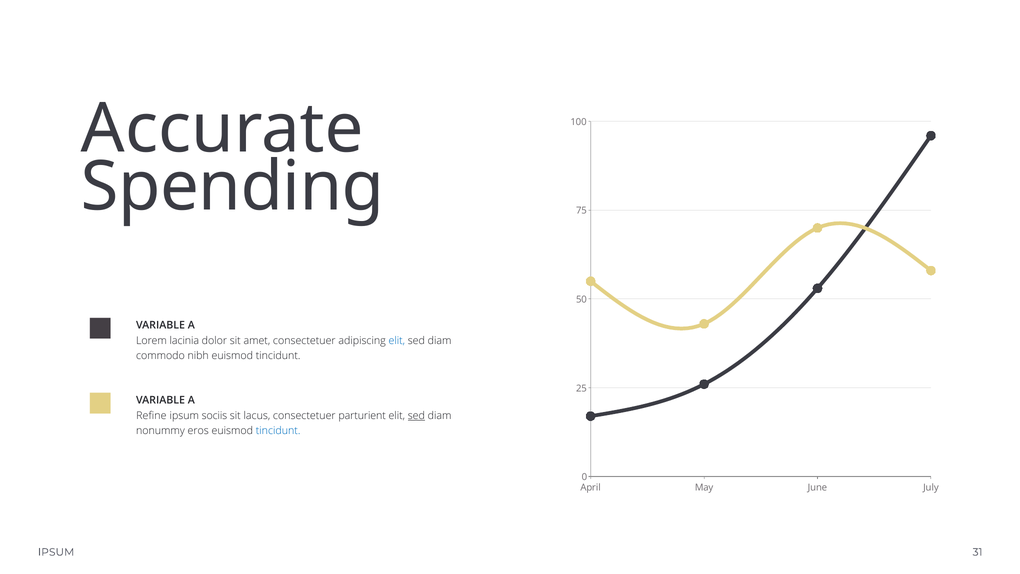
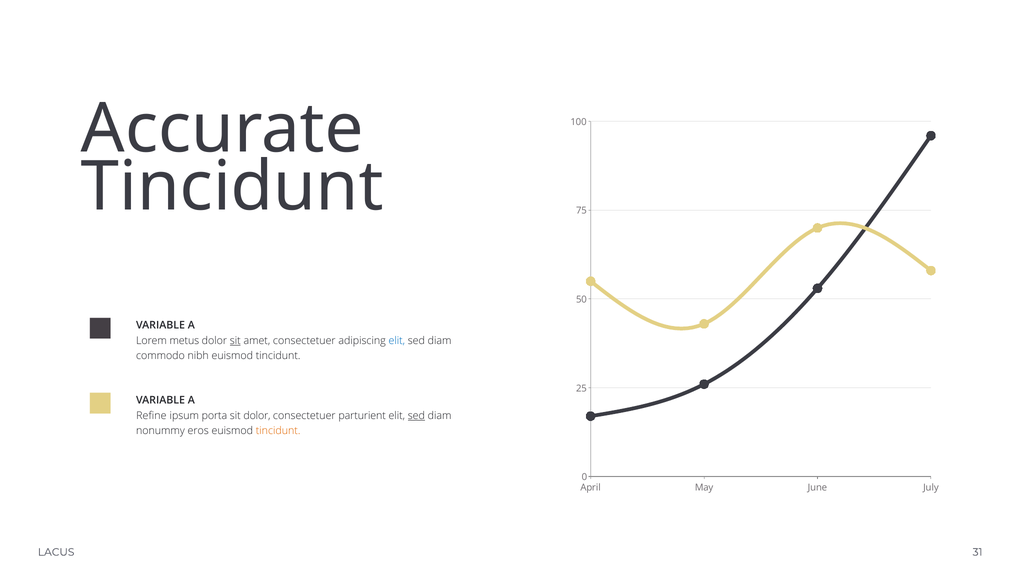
Spending: Spending -> Tincidunt (232, 187)
lacinia: lacinia -> metus (184, 341)
sit underline: none -> present (235, 341)
sociis: sociis -> porta (214, 415)
sit lacus: lacus -> dolor (257, 415)
tincidunt colour: blue -> orange (278, 431)
IPSUM: IPSUM -> LACUS (56, 552)
